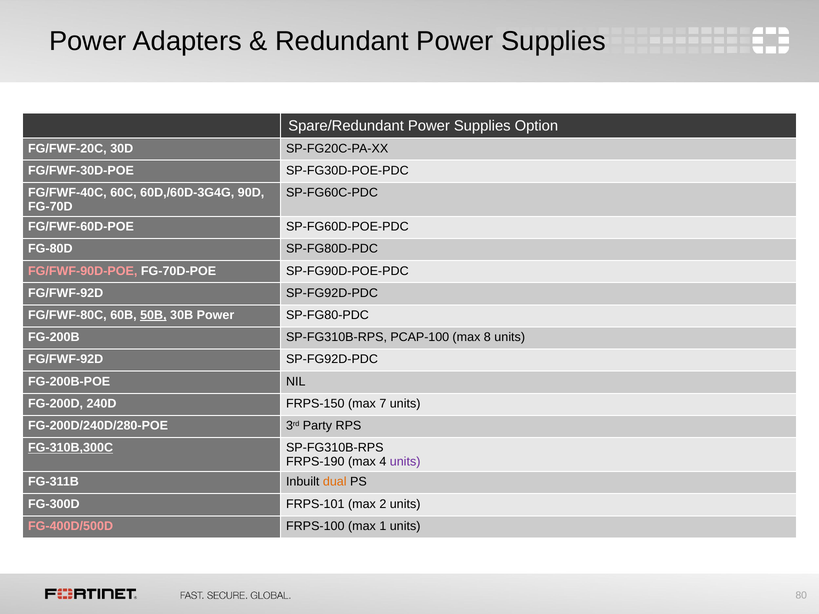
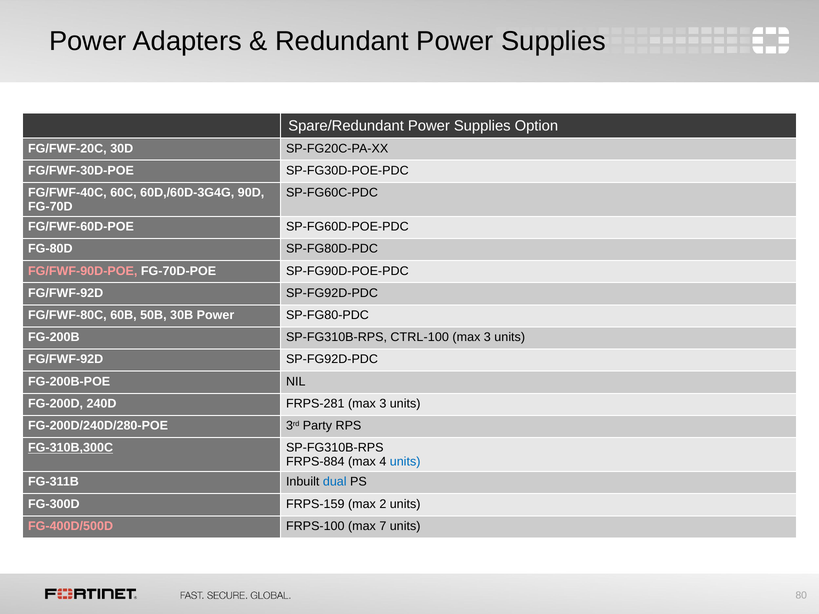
50B underline: present -> none (153, 315)
PCAP-100: PCAP-100 -> CTRL-100 (420, 337)
8: 8 -> 3 (487, 337)
FRPS-150: FRPS-150 -> FRPS-281 (315, 404)
7: 7 -> 3 (383, 404)
FRPS-190: FRPS-190 -> FRPS-884 (315, 462)
units colour: purple -> blue (405, 462)
dual colour: orange -> blue (335, 482)
FRPS-101: FRPS-101 -> FRPS-159 (315, 504)
1: 1 -> 7 (383, 526)
